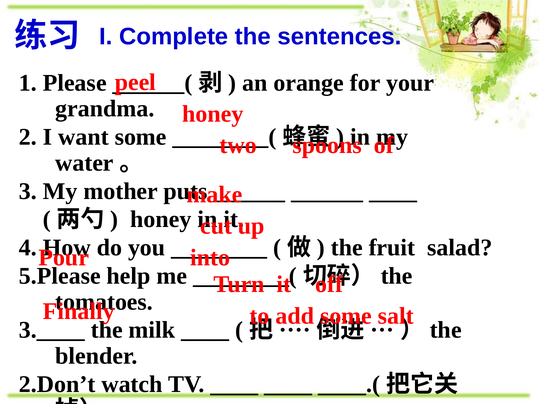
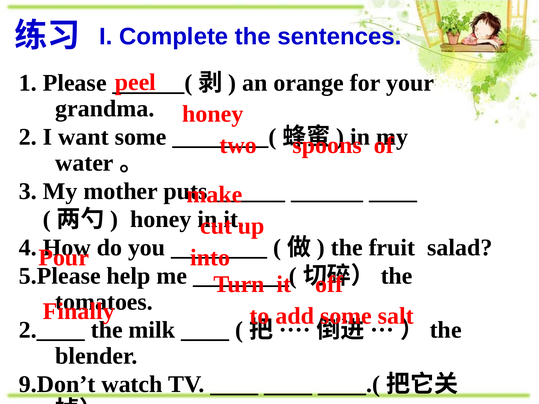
3.____: 3.____ -> 2.____ (52, 330)
2.Don’t: 2.Don’t -> 9.Don’t (57, 384)
